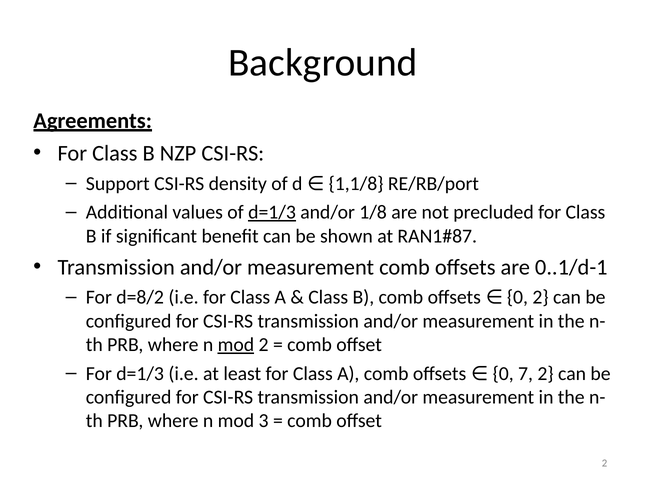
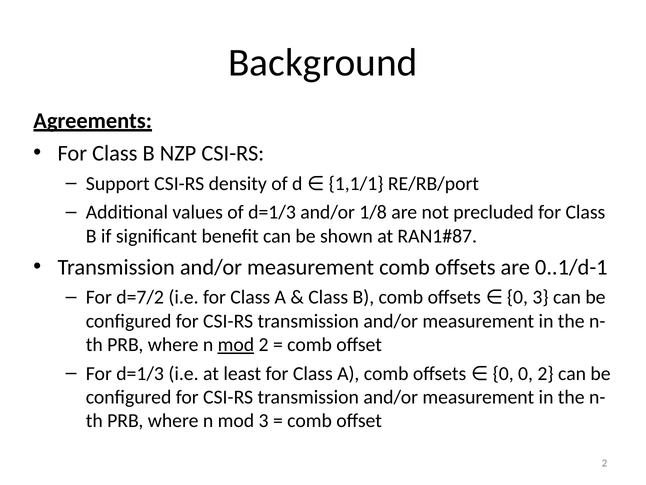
1,1/8: 1,1/8 -> 1,1/1 (356, 183)
d=1/3 underline: present -> none (272, 212)
d=8/2: d=8/2 -> d=7/2 (140, 297)
0 2: 2 -> 3 (540, 297)
0 7: 7 -> 0 (526, 373)
